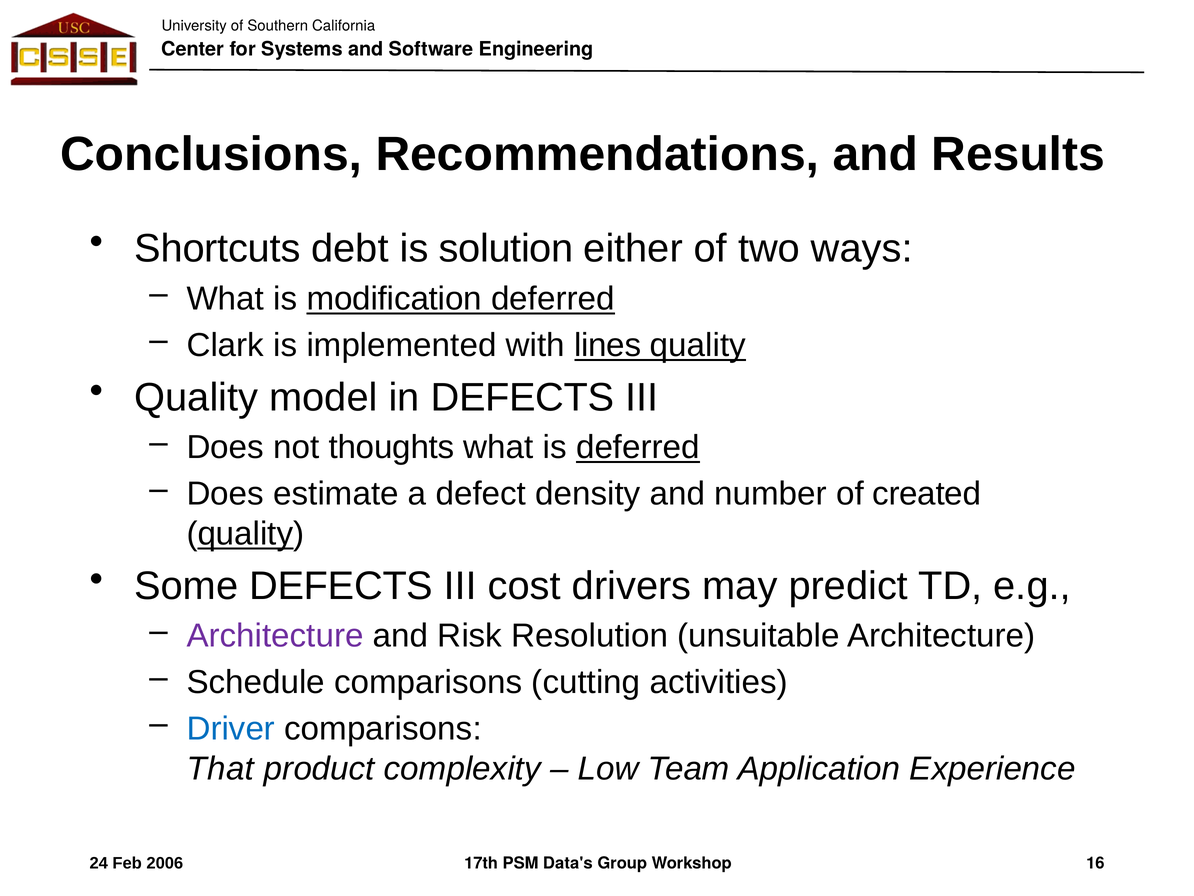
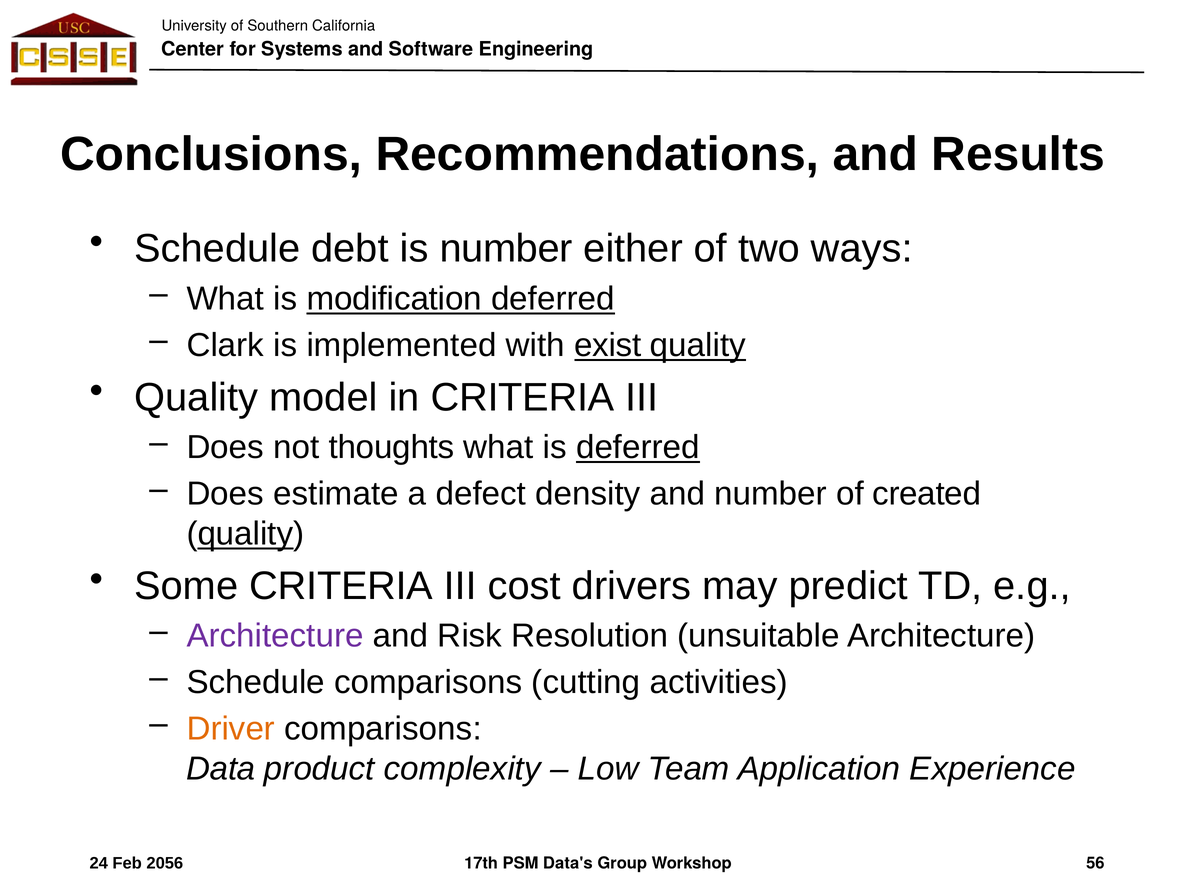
Shortcuts: Shortcuts -> Schedule (217, 249)
is solution: solution -> number (506, 249)
lines: lines -> exist (608, 345)
in DEFECTS: DEFECTS -> CRITERIA (522, 397)
Some DEFECTS: DEFECTS -> CRITERIA (341, 586)
Driver colour: blue -> orange (231, 728)
That: That -> Data (221, 768)
2006: 2006 -> 2056 (165, 863)
16: 16 -> 56 (1095, 863)
